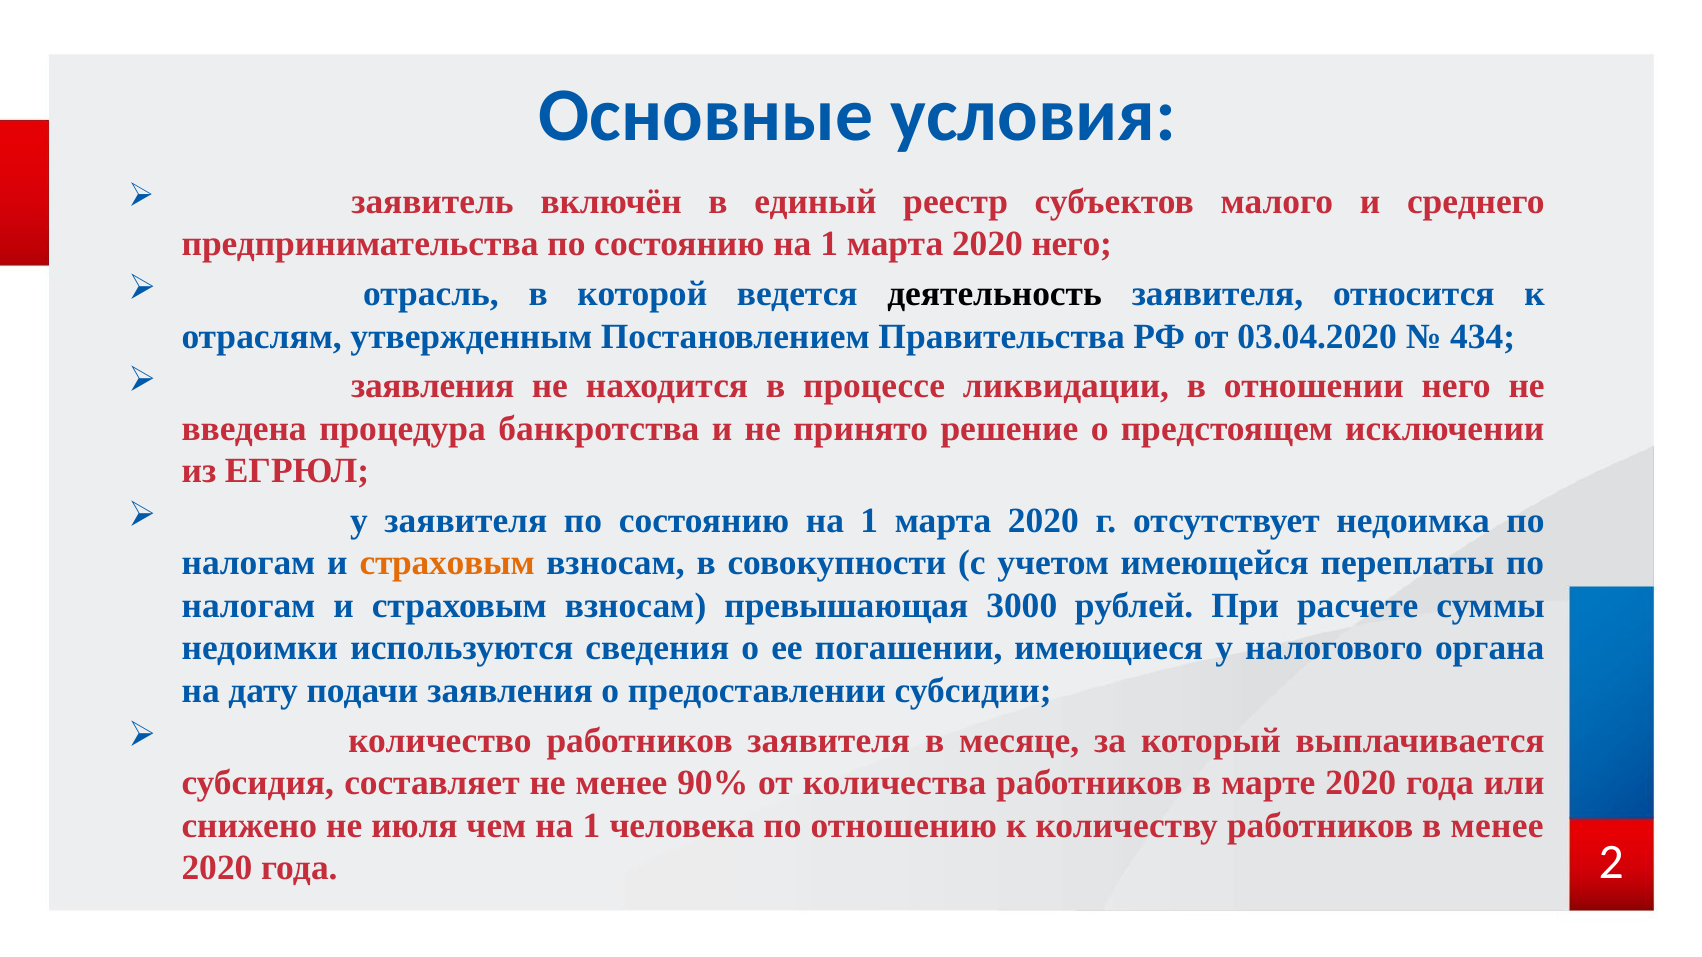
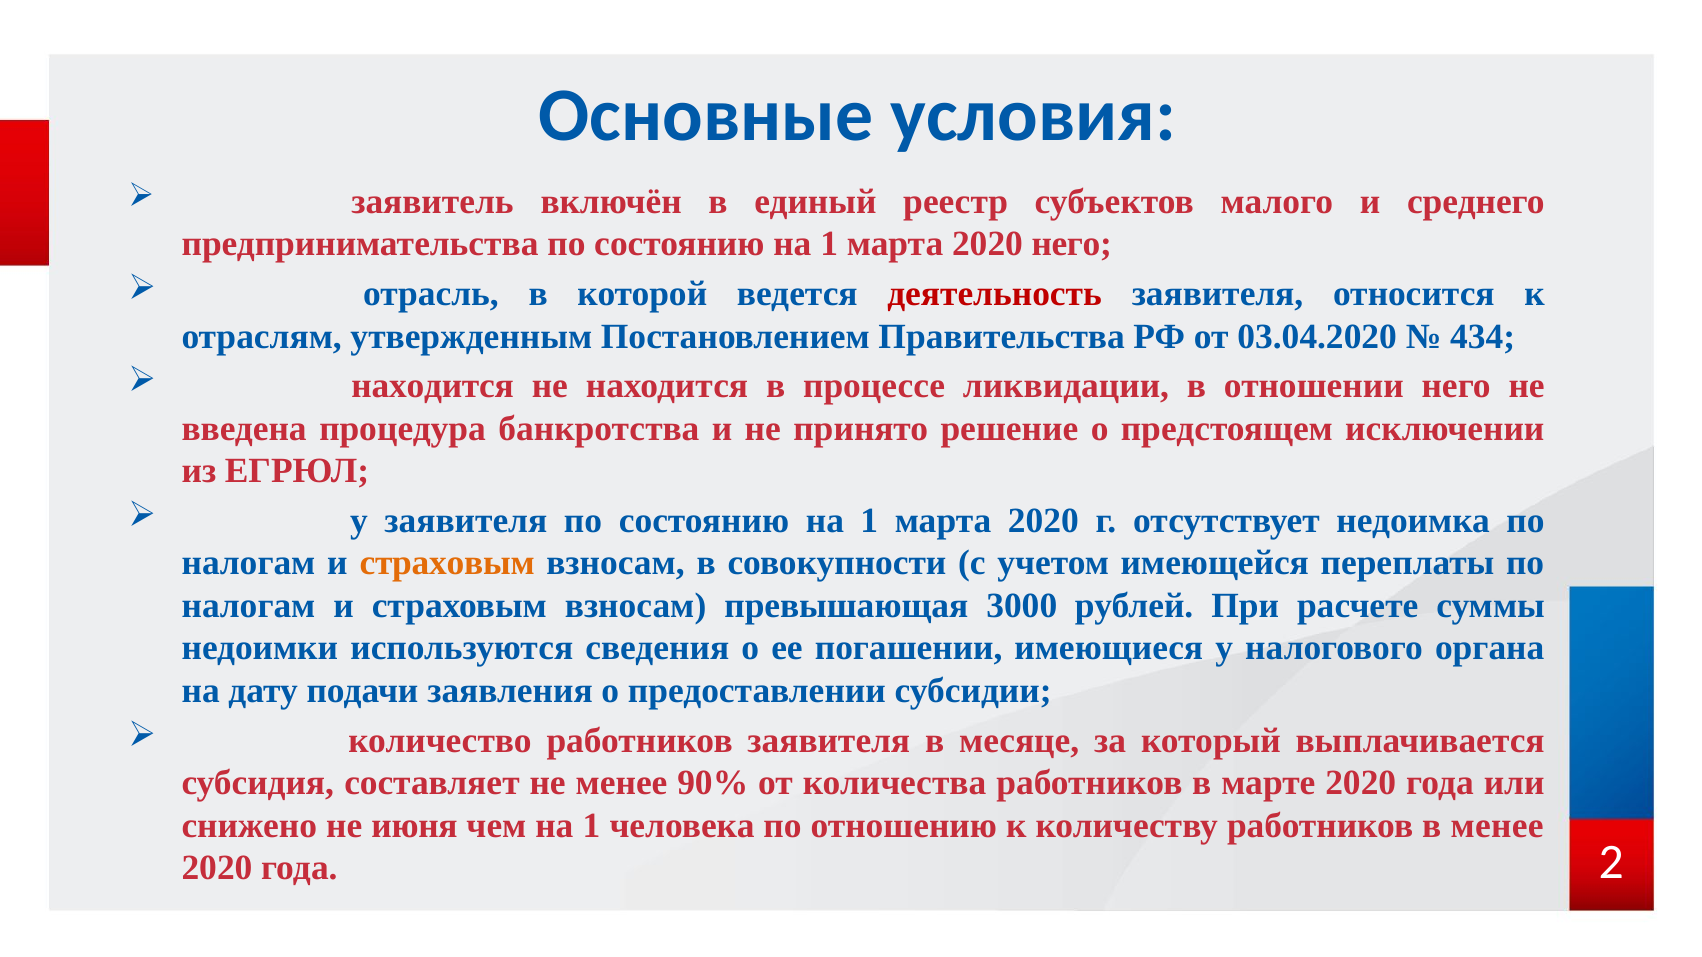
деятельность colour: black -> red (995, 294)
заявления: заявления -> находится (433, 386)
июля: июля -> июня (415, 826)
